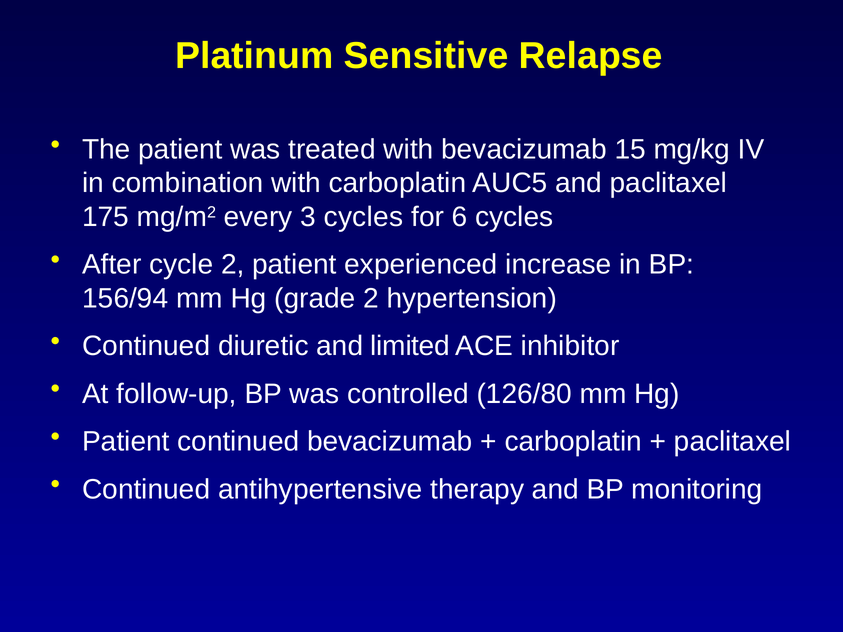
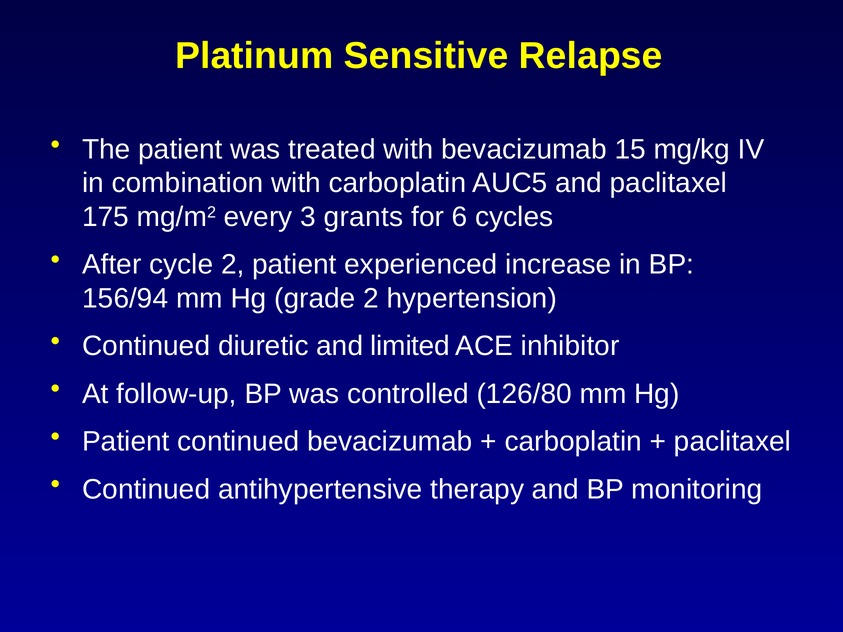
3 cycles: cycles -> grants (363, 217)
